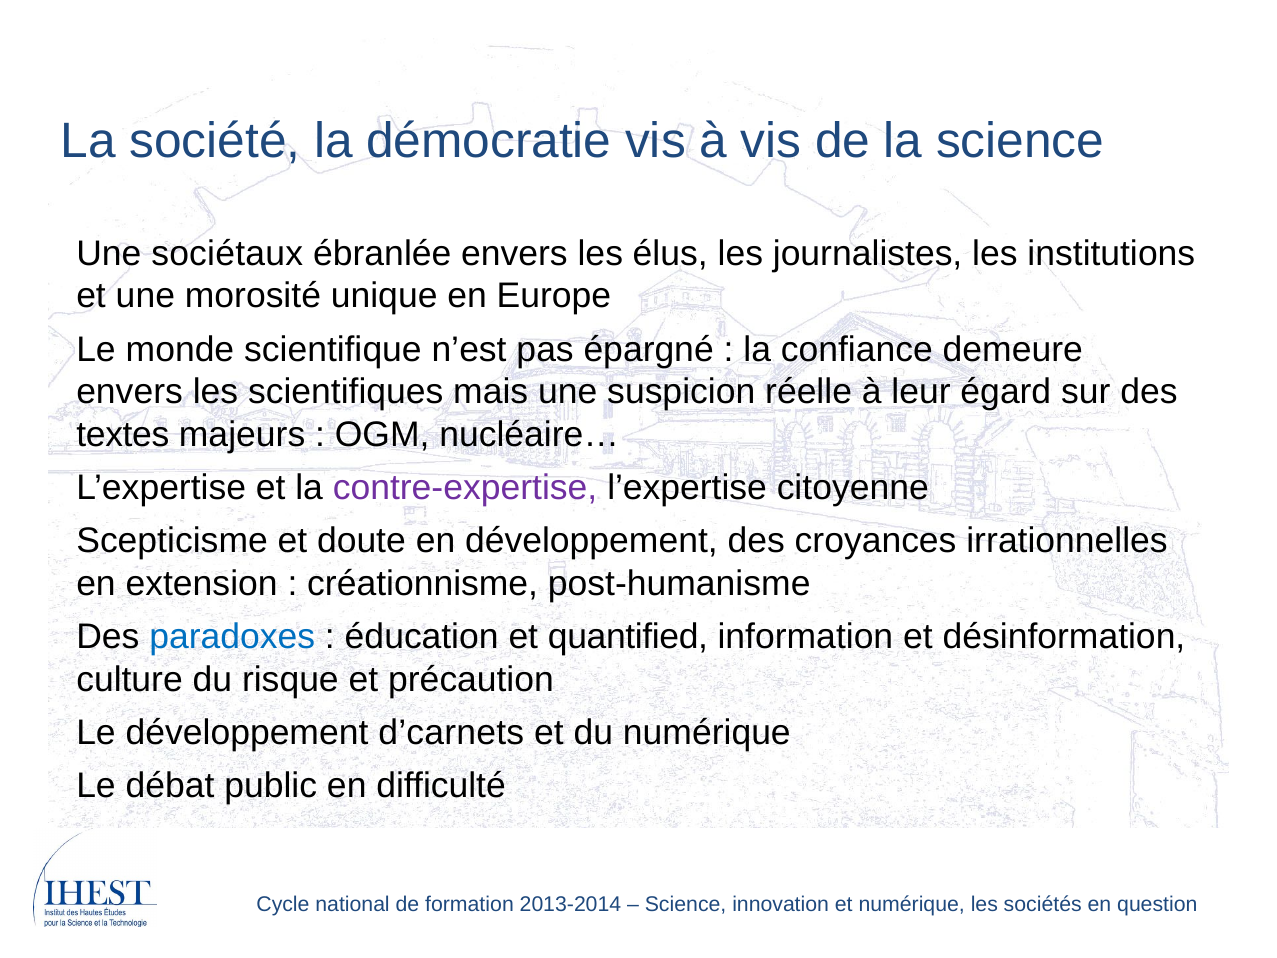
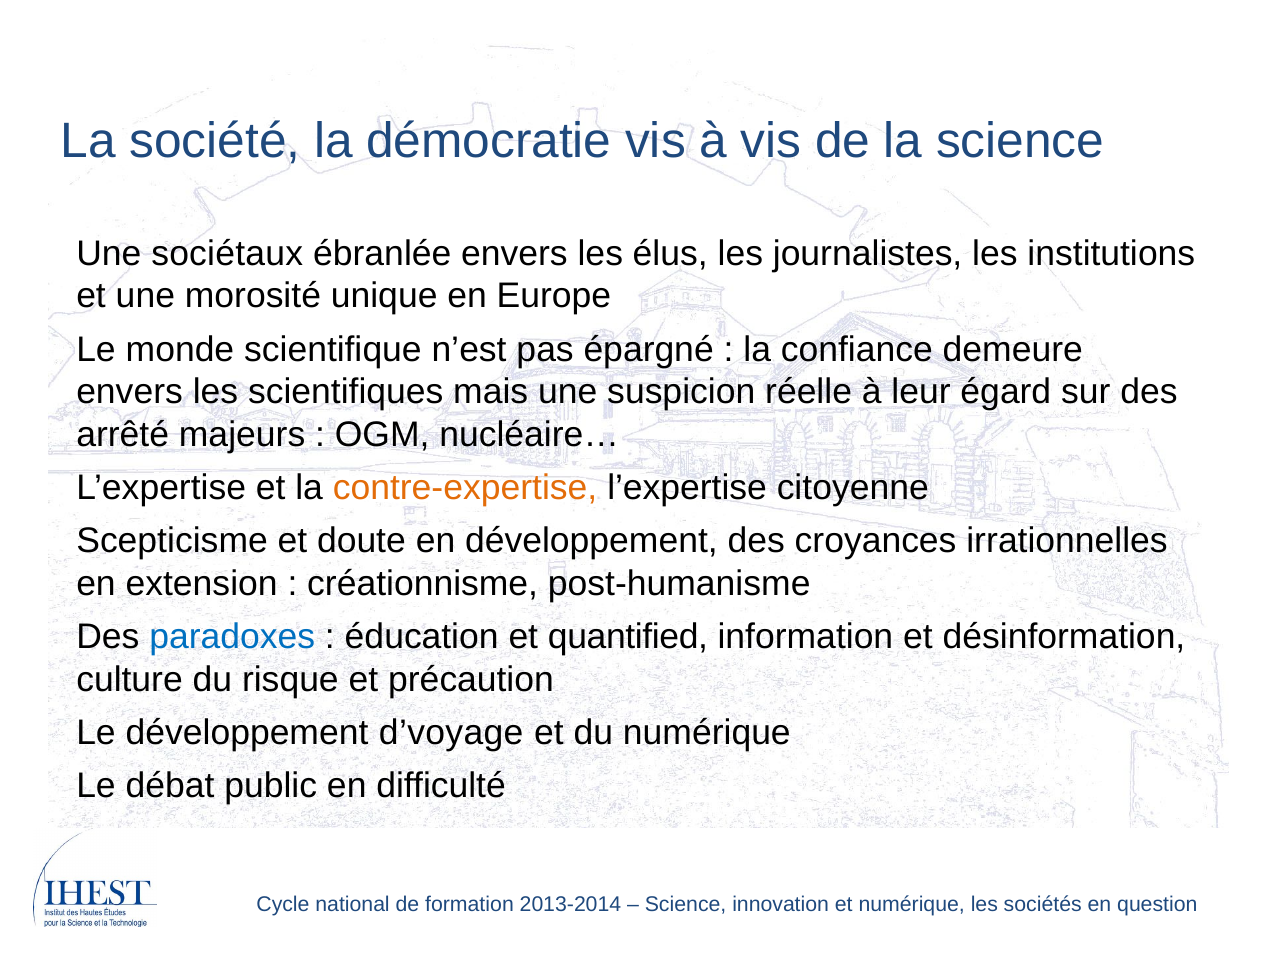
textes: textes -> arrêté (123, 435)
contre-expertise colour: purple -> orange (465, 488)
d’carnets: d’carnets -> d’voyage (451, 733)
